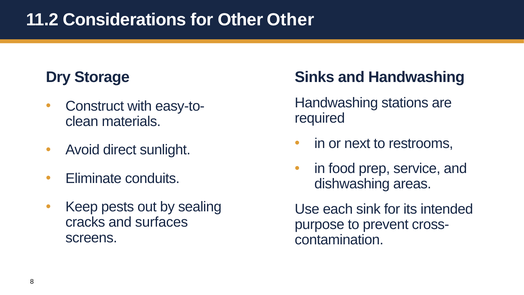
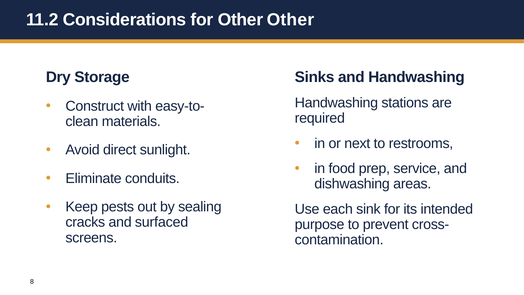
surfaces: surfaces -> surfaced (162, 222)
